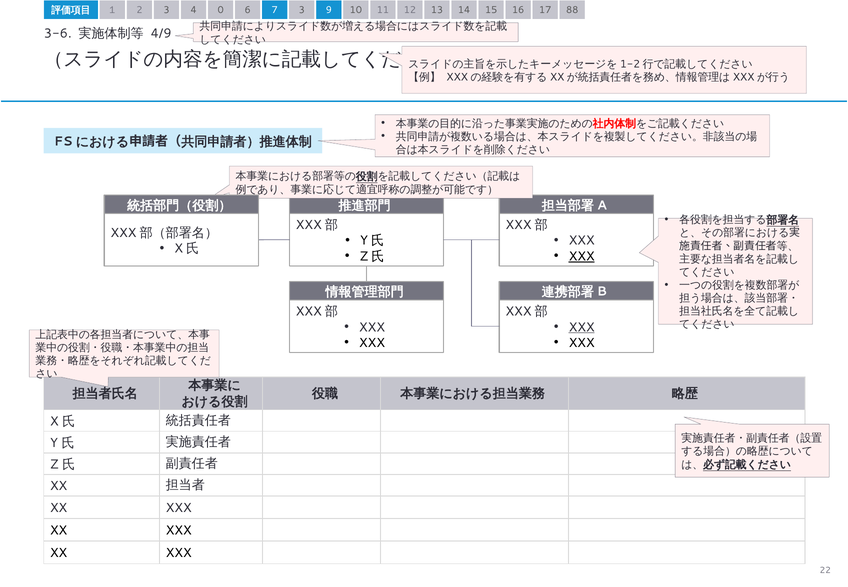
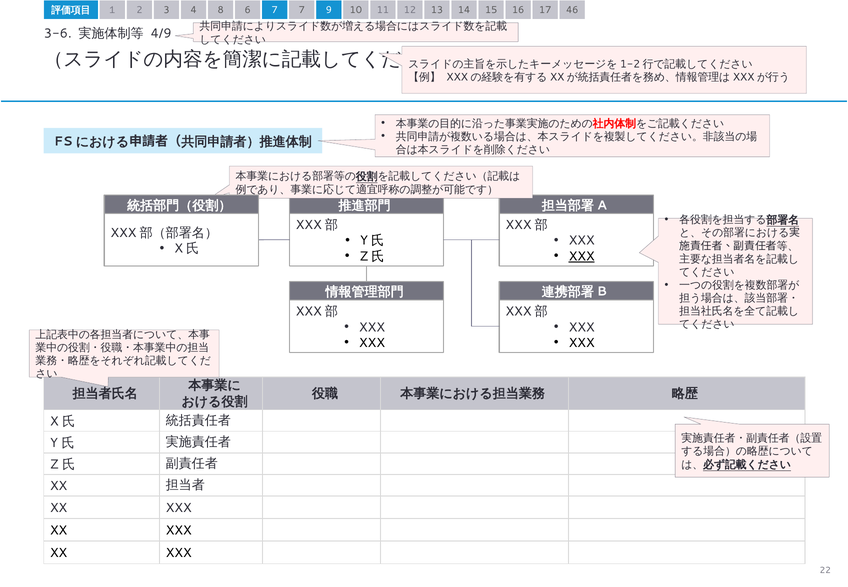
0: 0 -> 8 (221, 10)
7 3: 3 -> 7 (302, 10)
88: 88 -> 46 (572, 10)
XXX underline: present -> none (582, 327)
